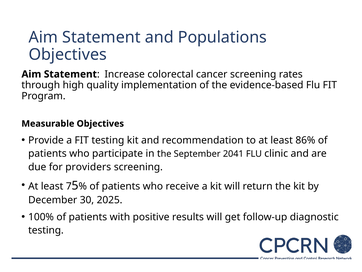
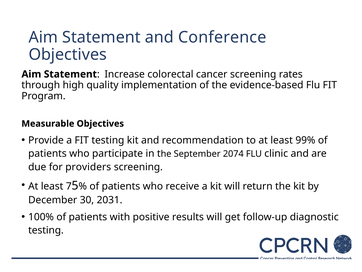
Populations: Populations -> Conference (222, 37)
86%: 86% -> 99% (305, 140)
2041: 2041 -> 2074 (233, 154)
2025: 2025 -> 2031 (110, 200)
